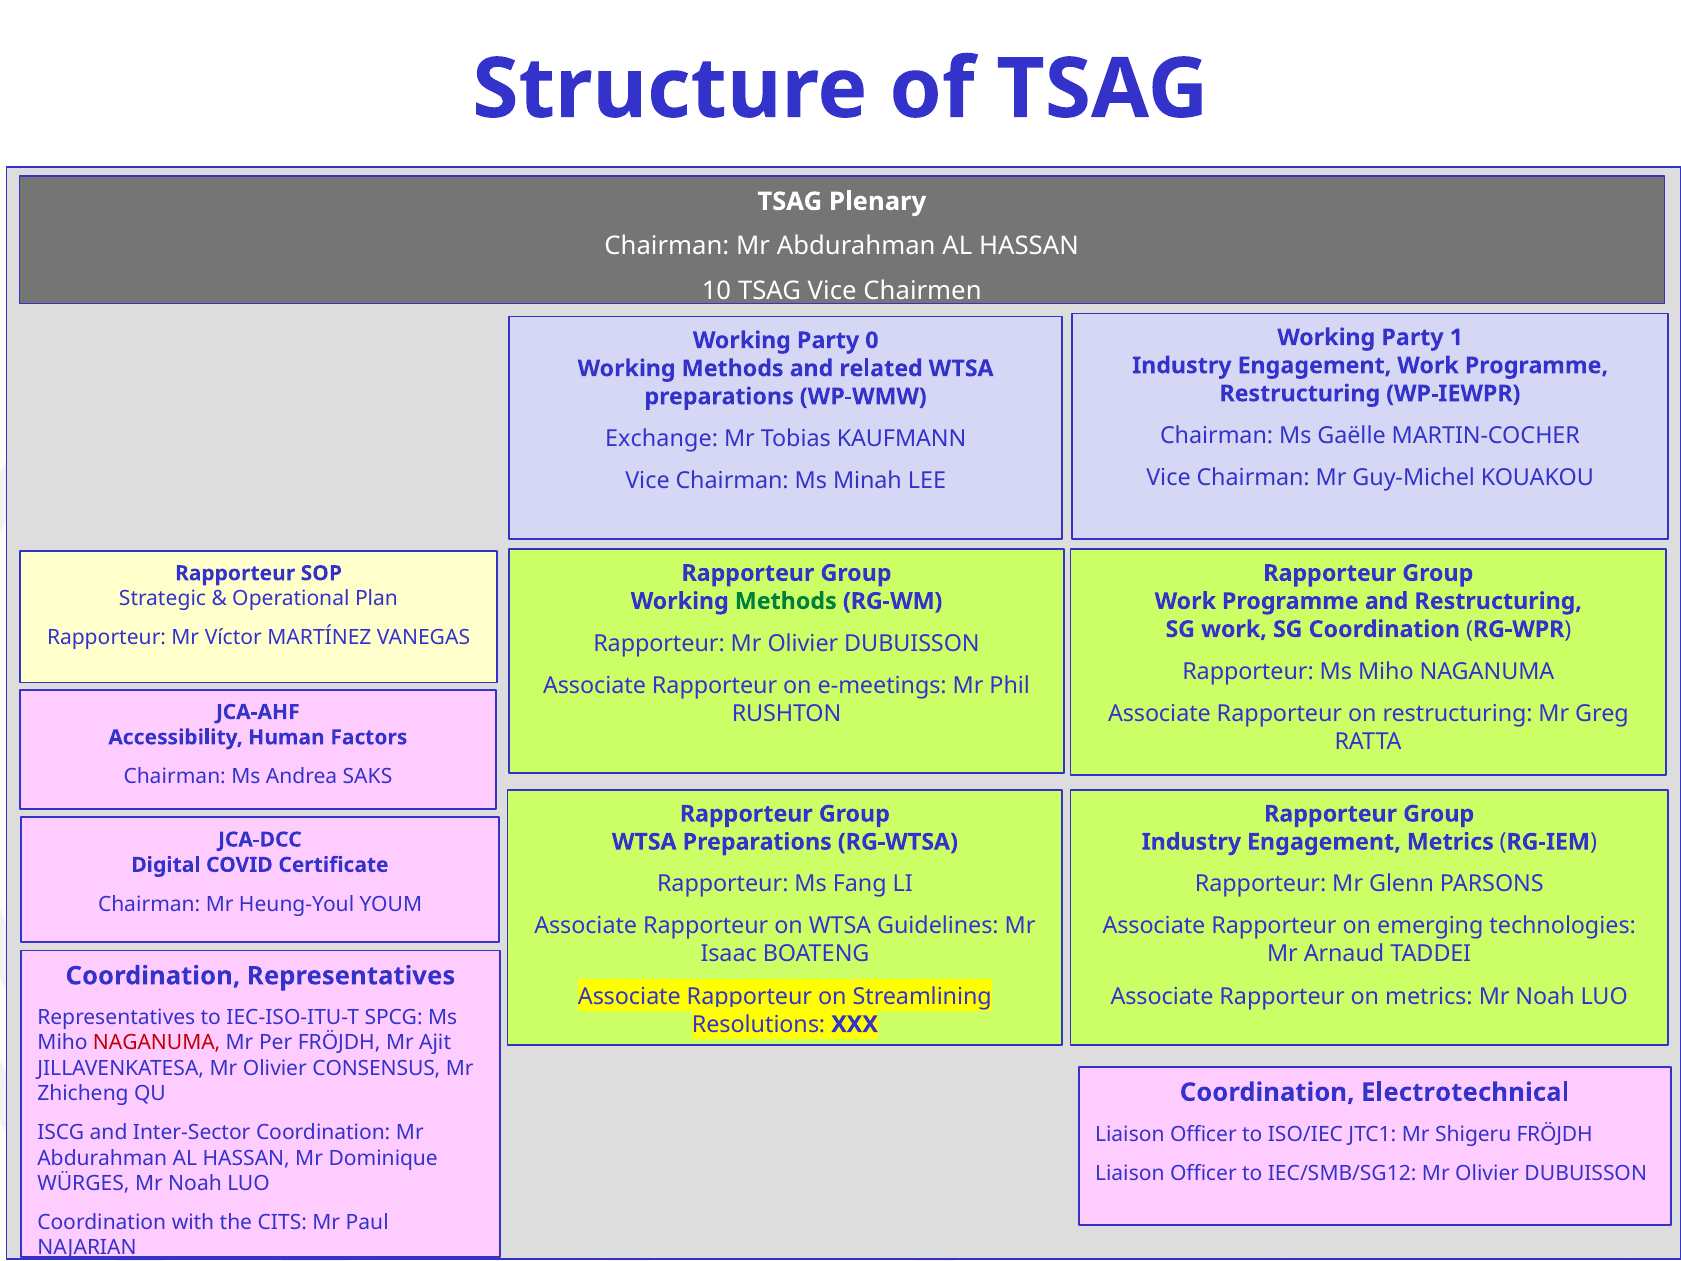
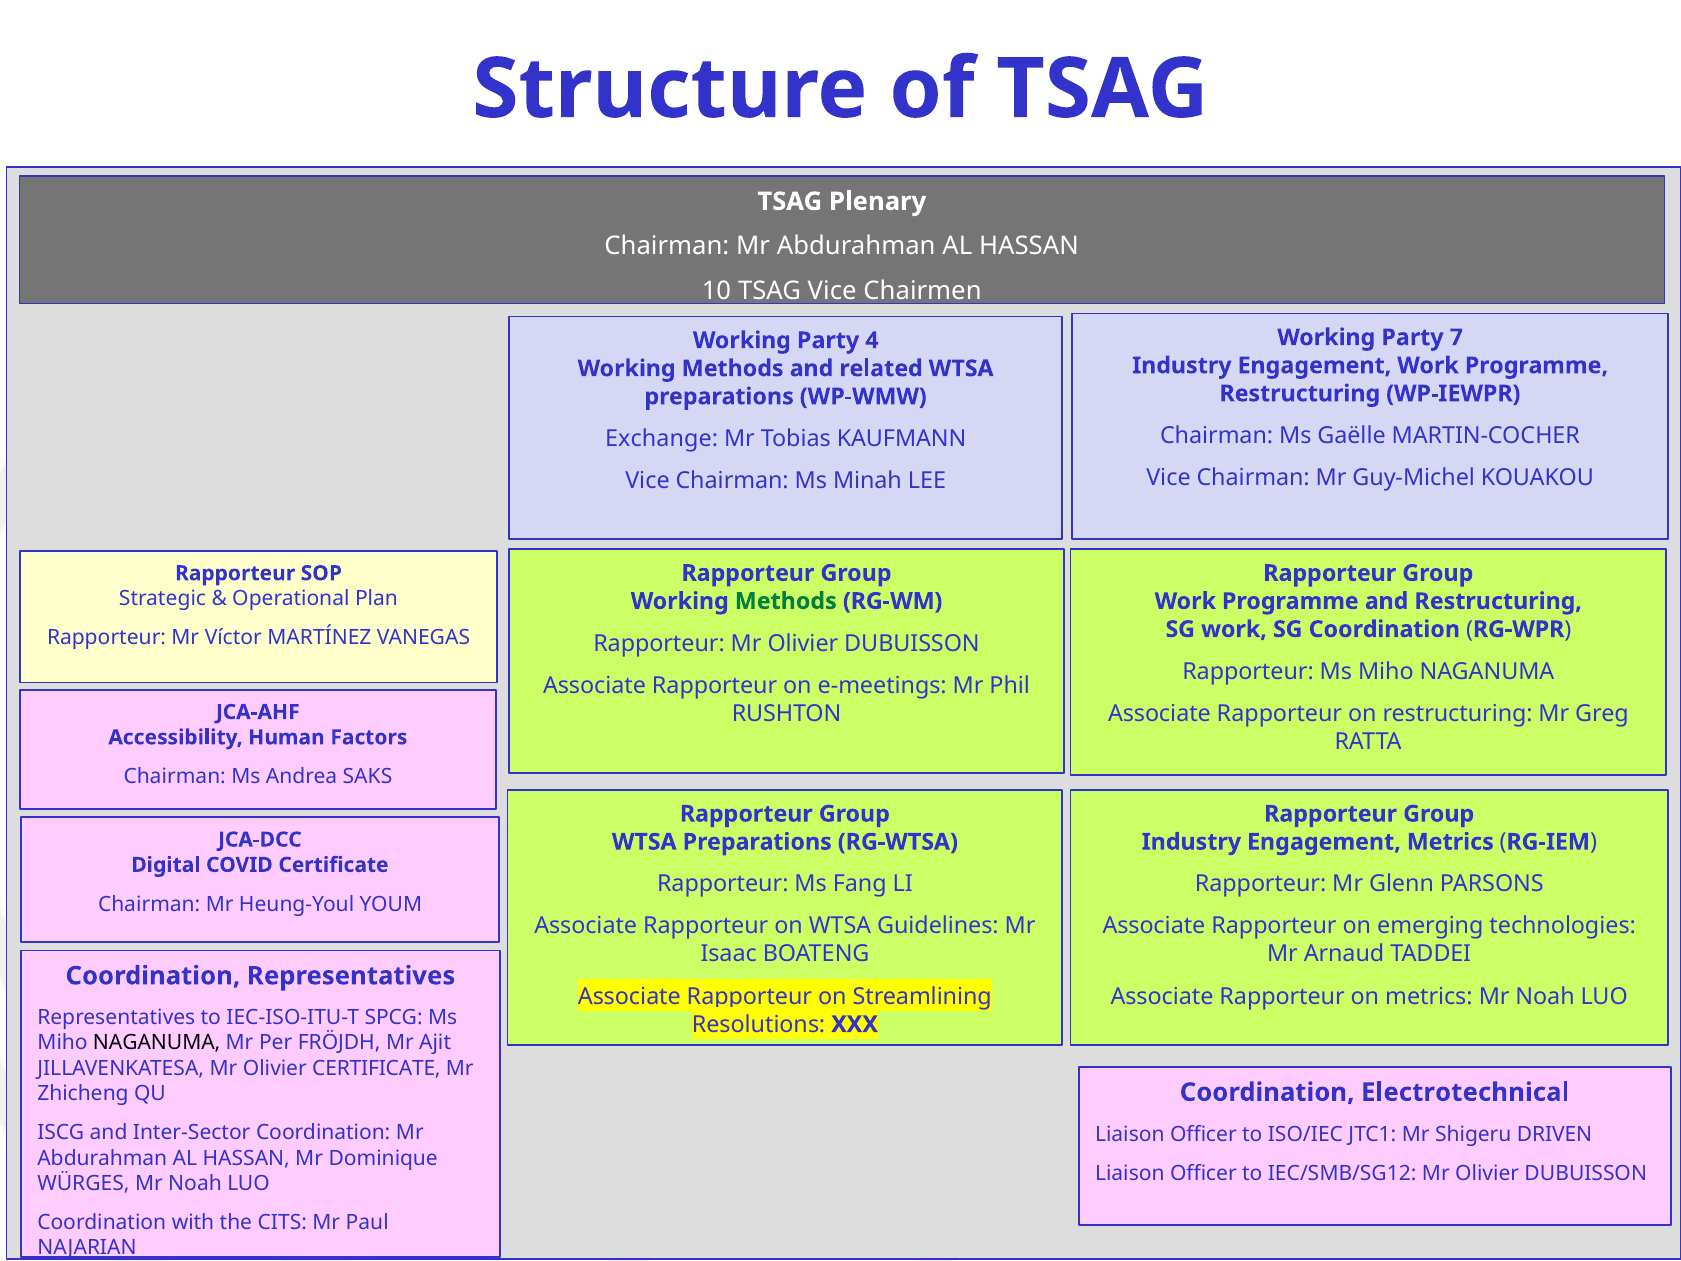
1: 1 -> 7 (1456, 337)
0: 0 -> 4 (872, 340)
NAGANUMA colour: red -> black (157, 1043)
Olivier CONSENSUS: CONSENSUS -> CERTIFICATE (376, 1068)
Shigeru FRÖJDH: FRÖJDH -> DRIVEN (1555, 1134)
